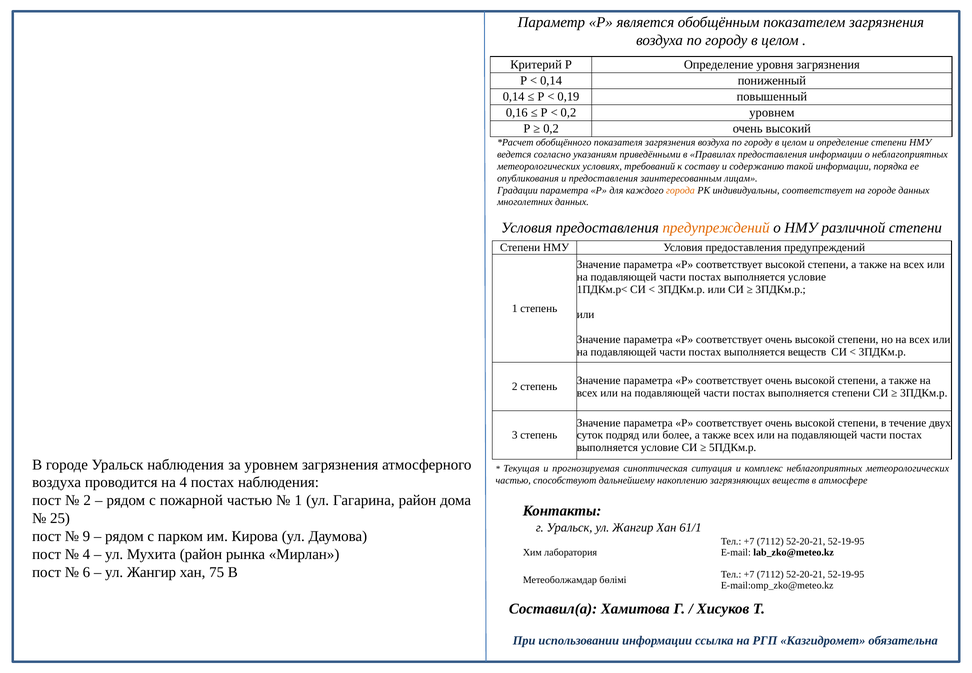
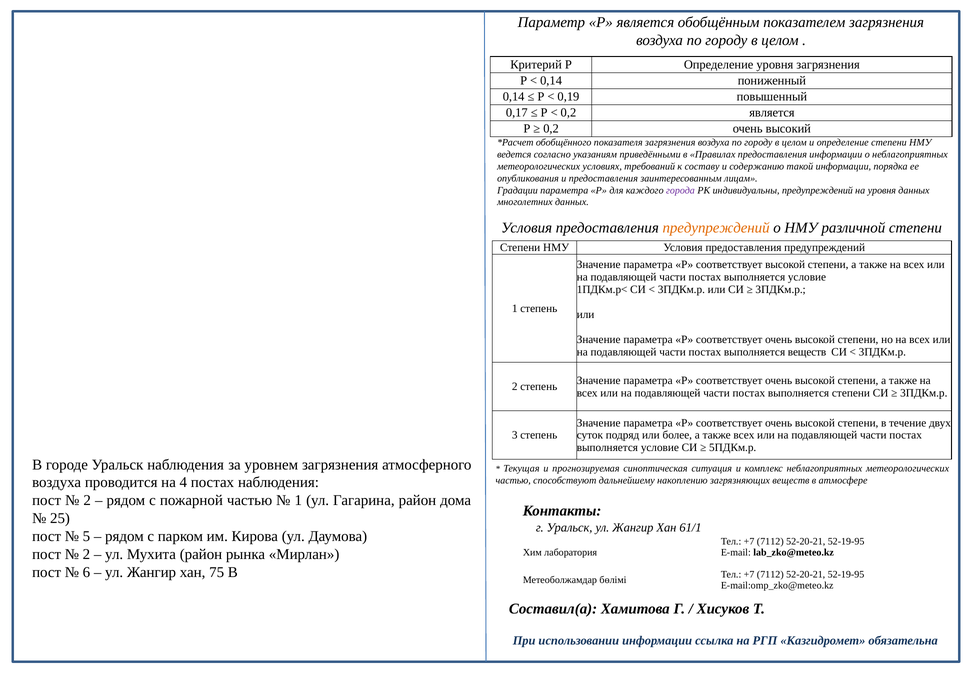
0,16: 0,16 -> 0,17 (517, 113)
0,2 уровнем: уровнем -> является (772, 113)
города colour: orange -> purple (680, 190)
индивидуальны соответствует: соответствует -> предупреждений (817, 190)
на городе: городе -> уровня (882, 190)
9: 9 -> 5 (86, 536)
4: 4 -> 2 (86, 554)
